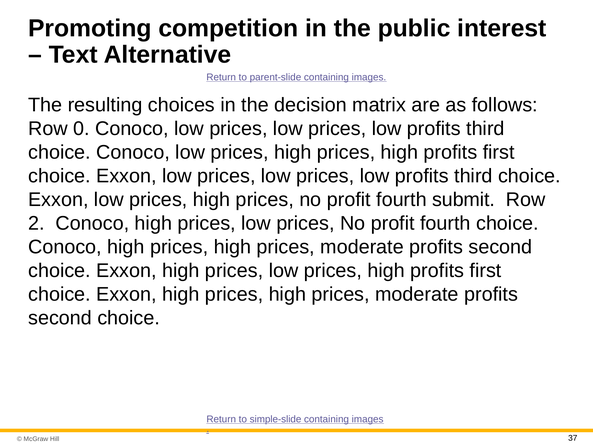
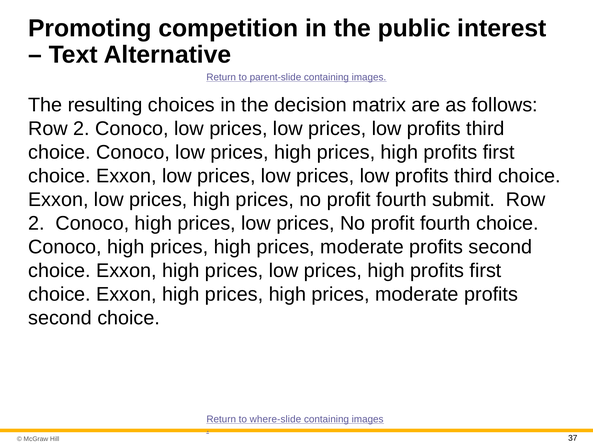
0: 0 -> 2 (81, 129)
simple-slide: simple-slide -> where-slide (275, 420)
